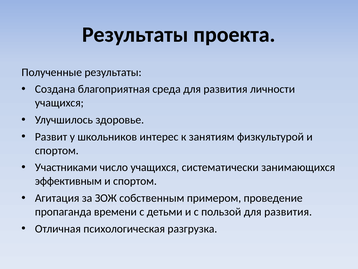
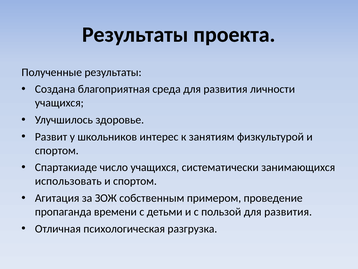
Участниками: Участниками -> Спартакиаде (66, 167)
эффективным: эффективным -> использовать (68, 181)
